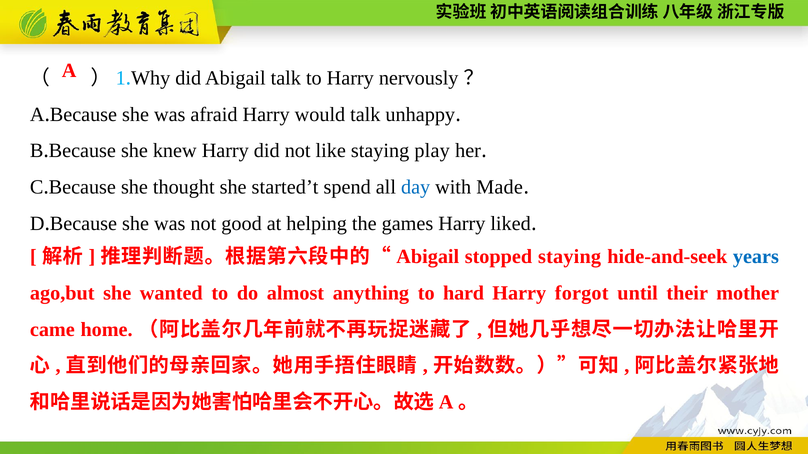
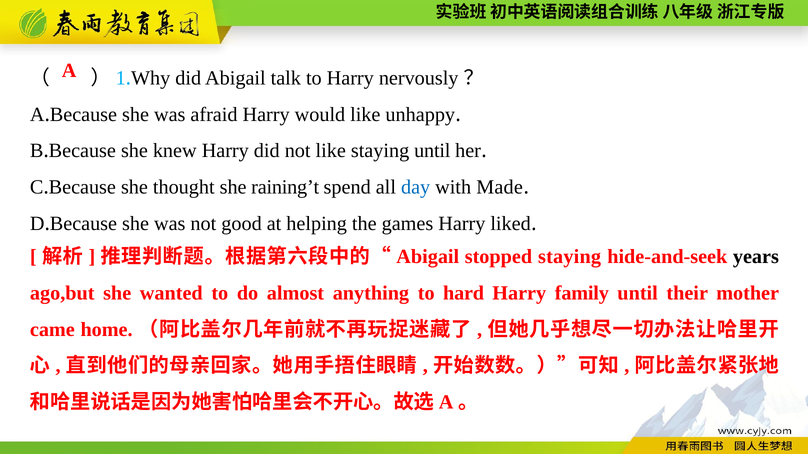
would talk: talk -> like (365, 115)
staying play: play -> until (432, 151)
started’t: started’t -> raining’t (285, 187)
years colour: blue -> black (756, 257)
forgot: forgot -> family (582, 293)
